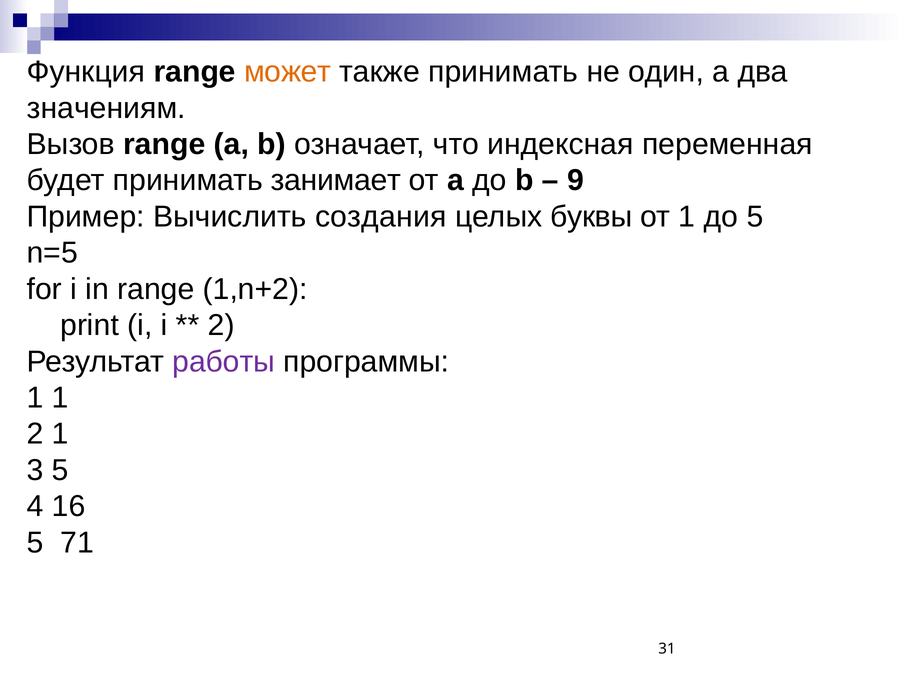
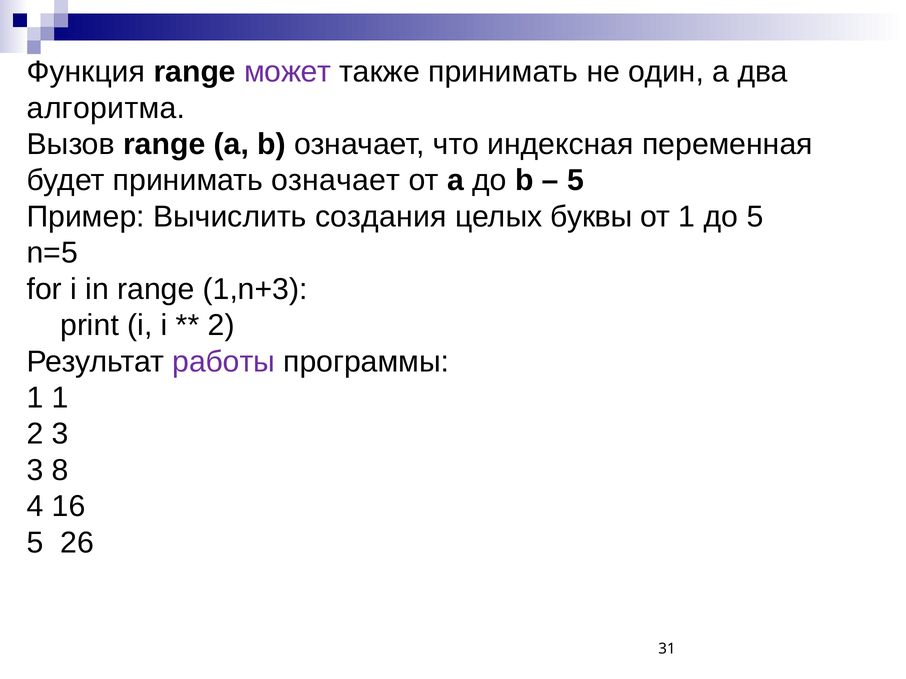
может colour: orange -> purple (288, 72)
значениям: значениям -> алгоритма (106, 108)
принимать занимает: занимает -> означает (336, 181)
9: 9 -> 5 (576, 181)
1,n+2: 1,n+2 -> 1,n+3 (255, 289)
2 1: 1 -> 3 (60, 434)
3 5: 5 -> 8 (60, 471)
71: 71 -> 26 (77, 543)
